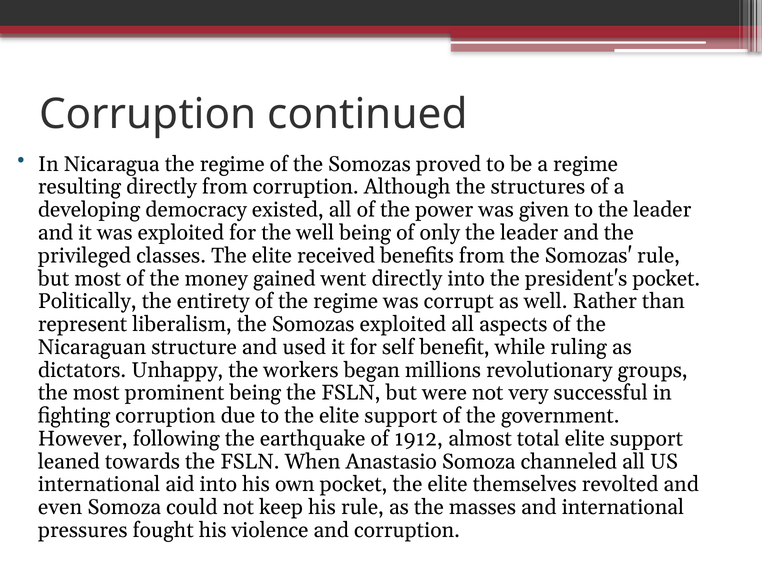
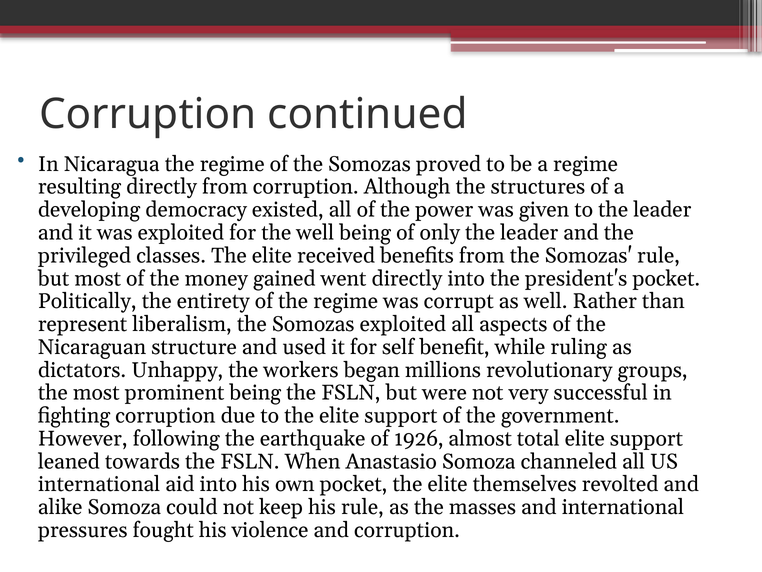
1912: 1912 -> 1926 (419, 438)
even: even -> alike (60, 507)
